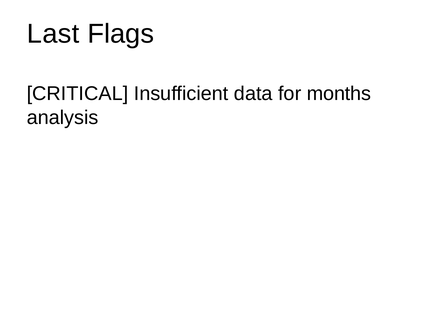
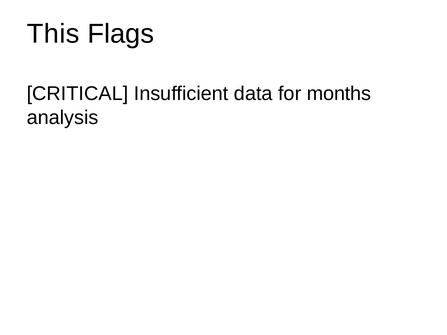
Last: Last -> This (53, 34)
